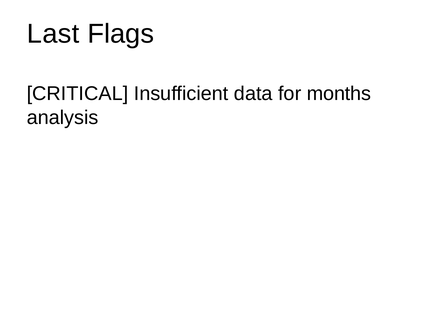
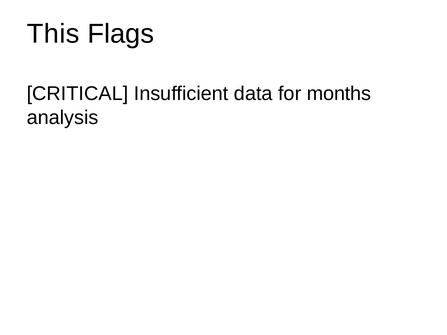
Last: Last -> This (53, 34)
